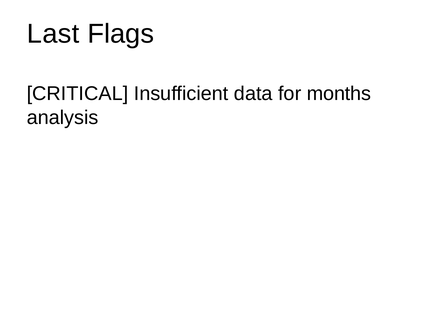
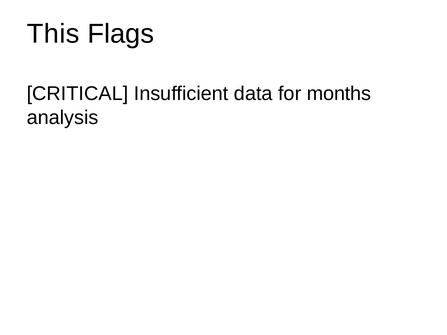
Last: Last -> This (53, 34)
